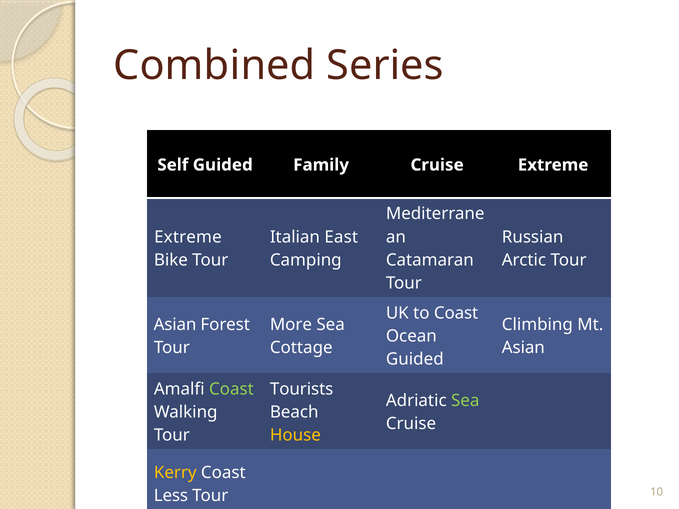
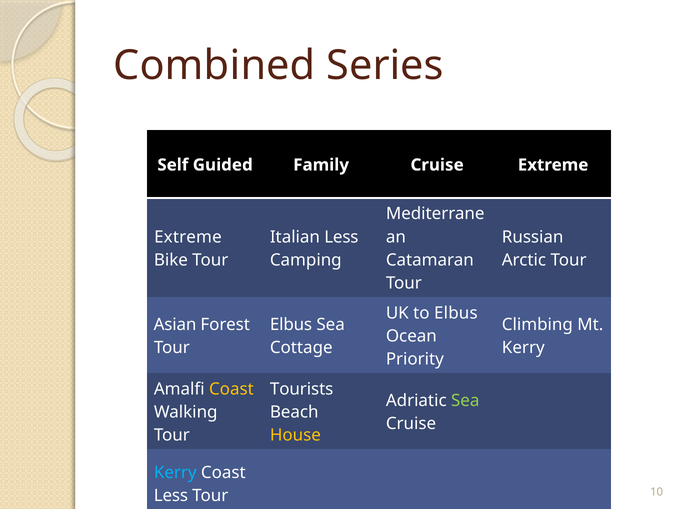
Italian East: East -> Less (341, 237)
to Coast: Coast -> Elbus (456, 313)
More: More -> Elbus (291, 325)
Asian: Asian -> Kerry (523, 348)
Guided: Guided -> Priority (415, 359)
Coast colour: light green -> yellow (231, 389)
Kerry colour: yellow -> light blue (175, 473)
